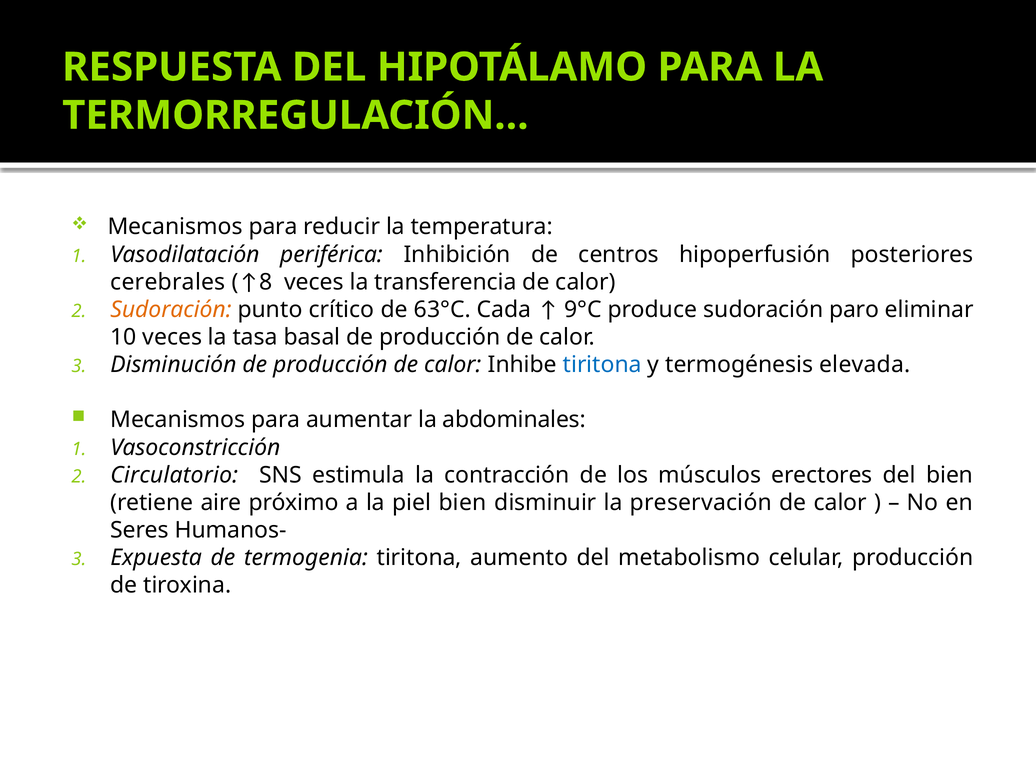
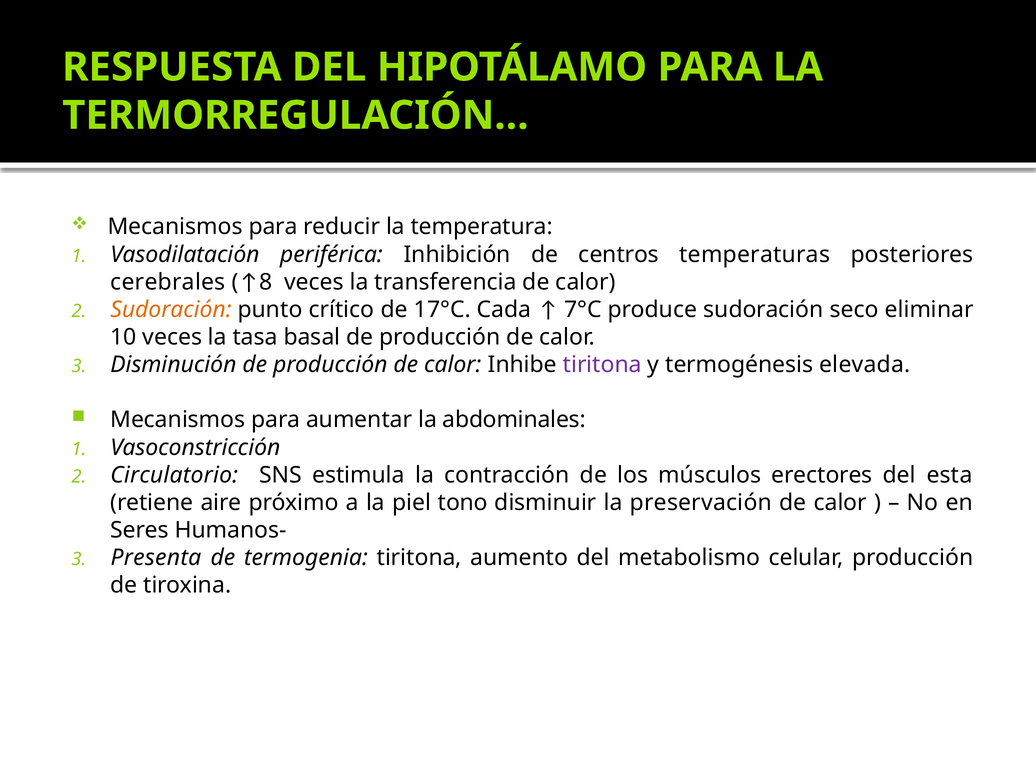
hipoperfusión: hipoperfusión -> temperaturas (755, 254)
63°C: 63°C -> 17°C (442, 310)
9°C: 9°C -> 7°C (583, 310)
paro: paro -> seco (854, 310)
tiritona colour: blue -> purple (602, 365)
del bien: bien -> esta (949, 475)
piel bien: bien -> tono (463, 503)
Expuesta: Expuesta -> Presenta (156, 558)
